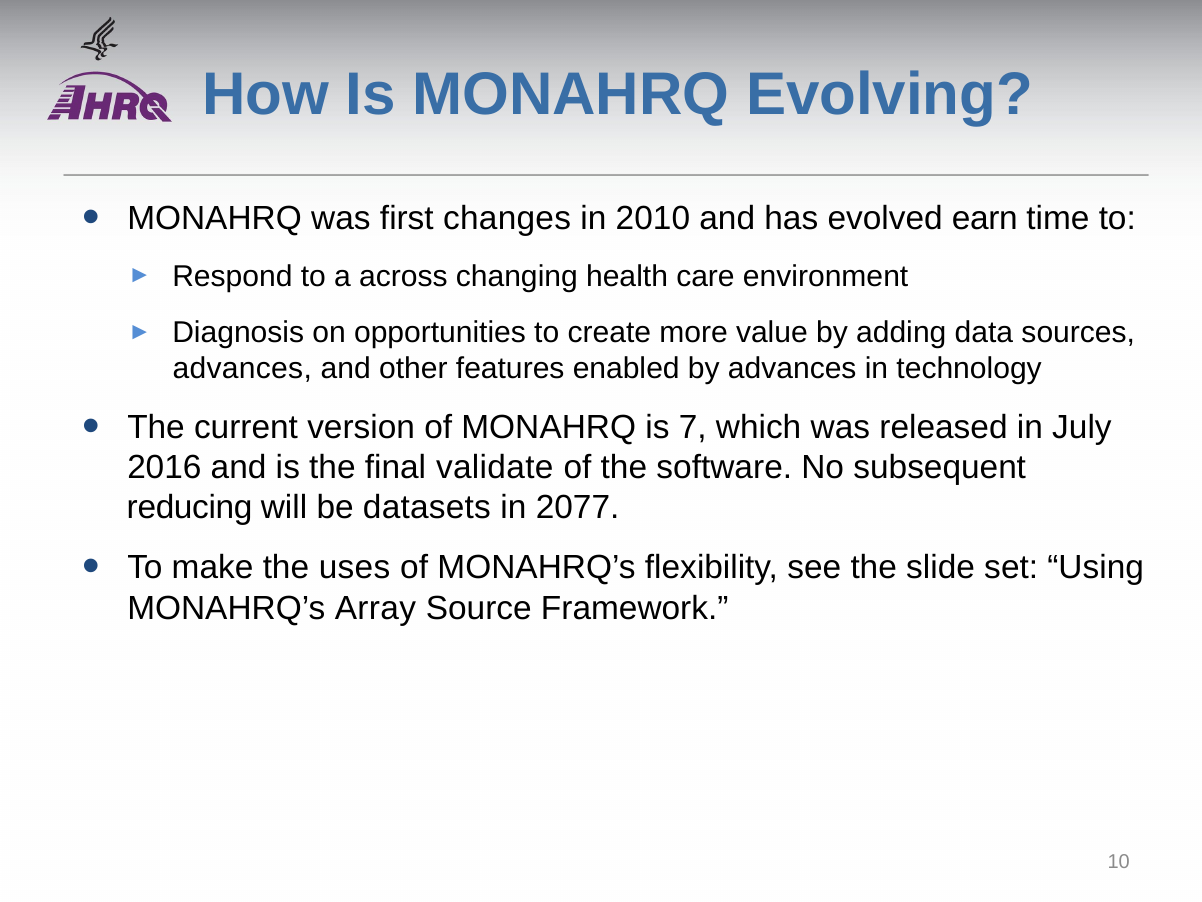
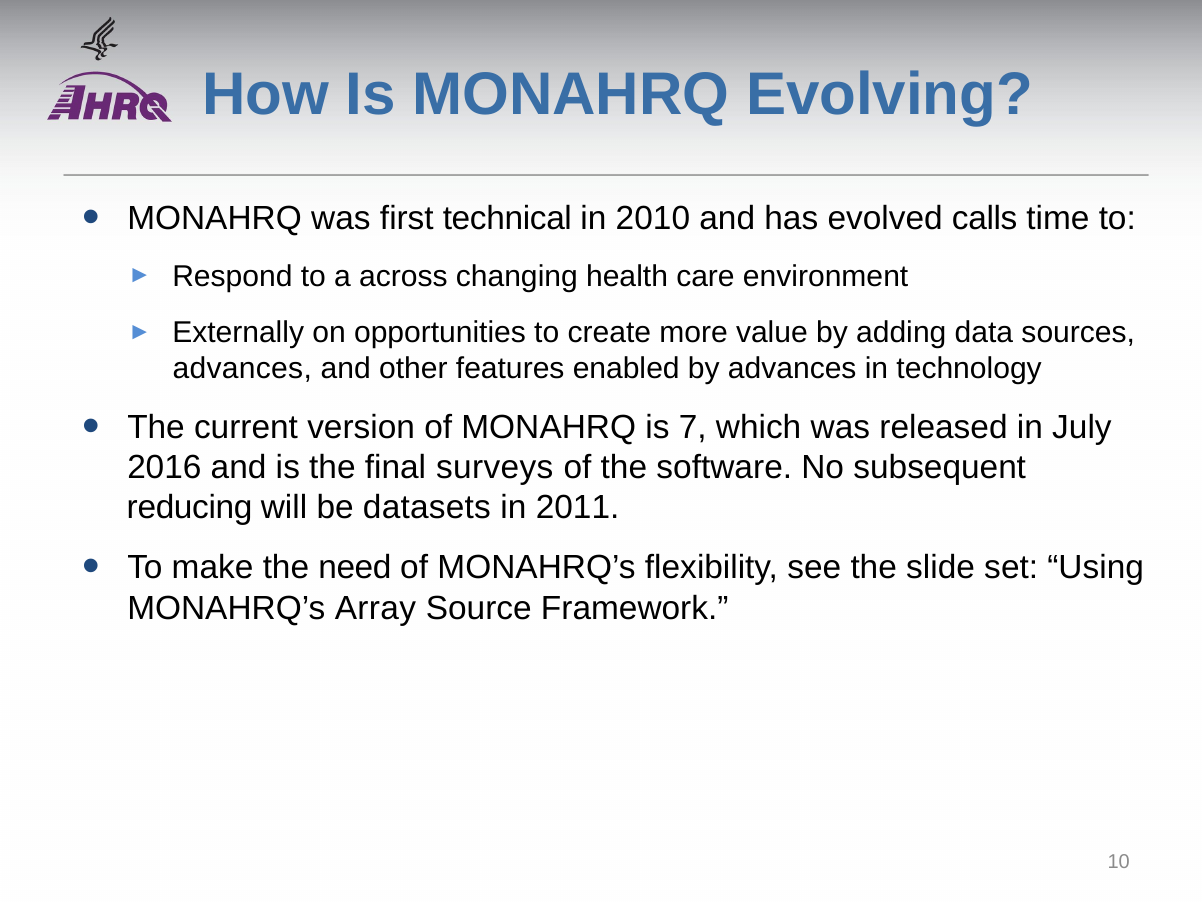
changes: changes -> technical (507, 219)
earn: earn -> calls (985, 219)
Diagnosis: Diagnosis -> Externally (238, 333)
validate: validate -> surveys (495, 467)
2077: 2077 -> 2011 (578, 507)
uses: uses -> need (355, 568)
